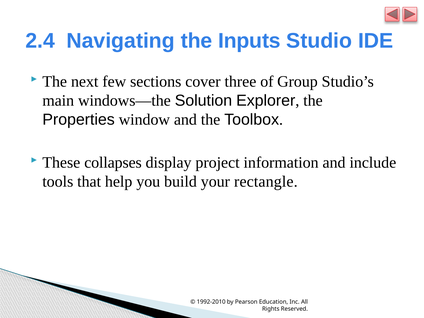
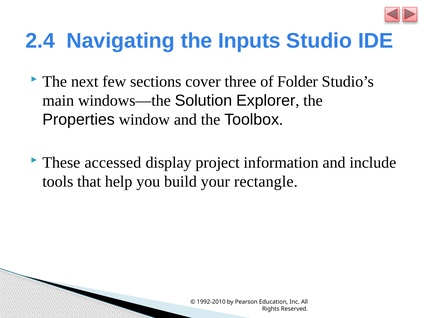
Group: Group -> Folder (298, 81)
collapses: collapses -> accessed (113, 163)
